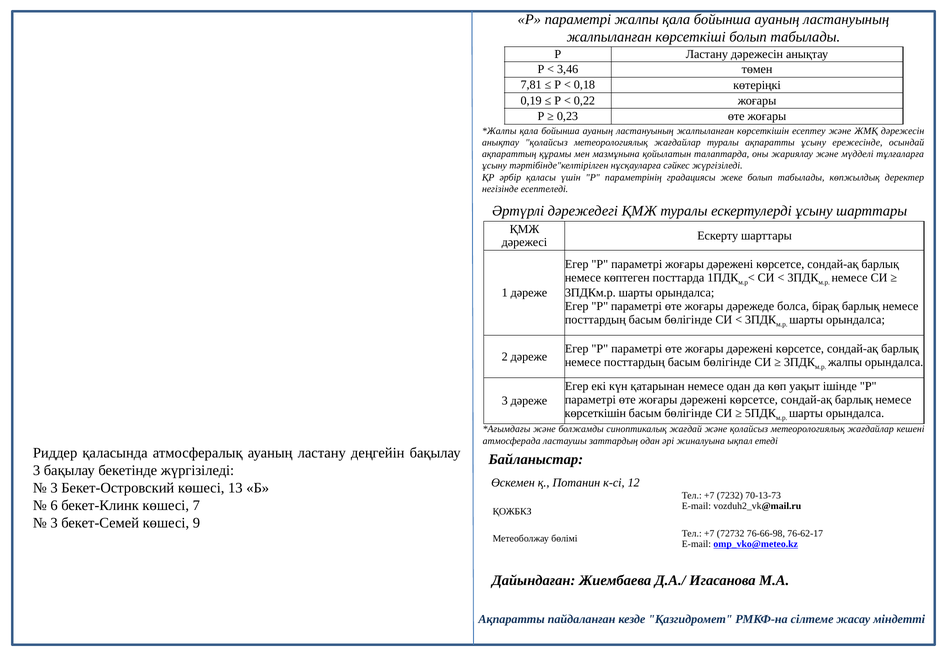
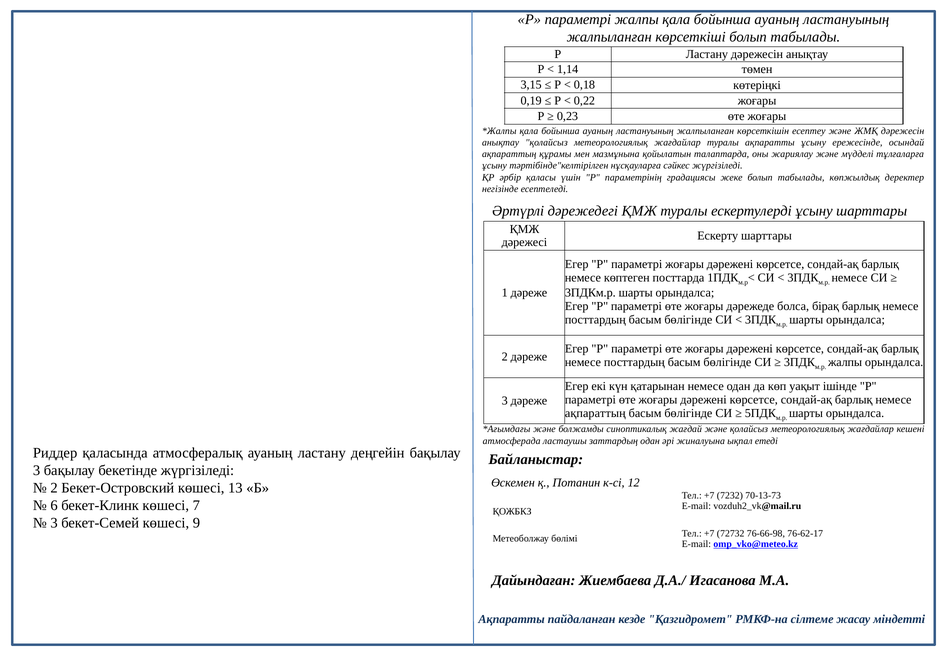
3,46: 3,46 -> 1,14 (568, 69)
7,81: 7,81 -> 3,15 (531, 85)
көрсеткішін: көрсеткішін -> ақпараттың (595, 413)
3: 3 -> 2 (54, 488)
